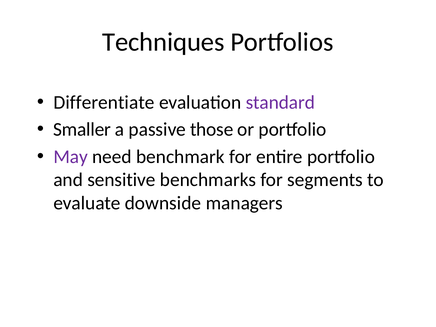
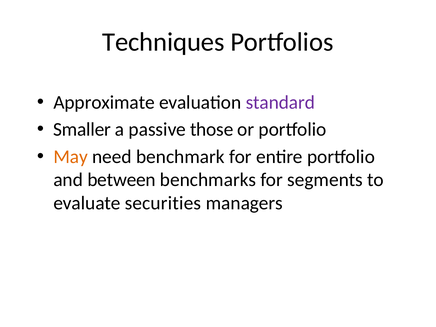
Differentiate: Differentiate -> Approximate (104, 102)
May colour: purple -> orange (71, 157)
sensitive: sensitive -> between (122, 180)
downside: downside -> securities (163, 203)
